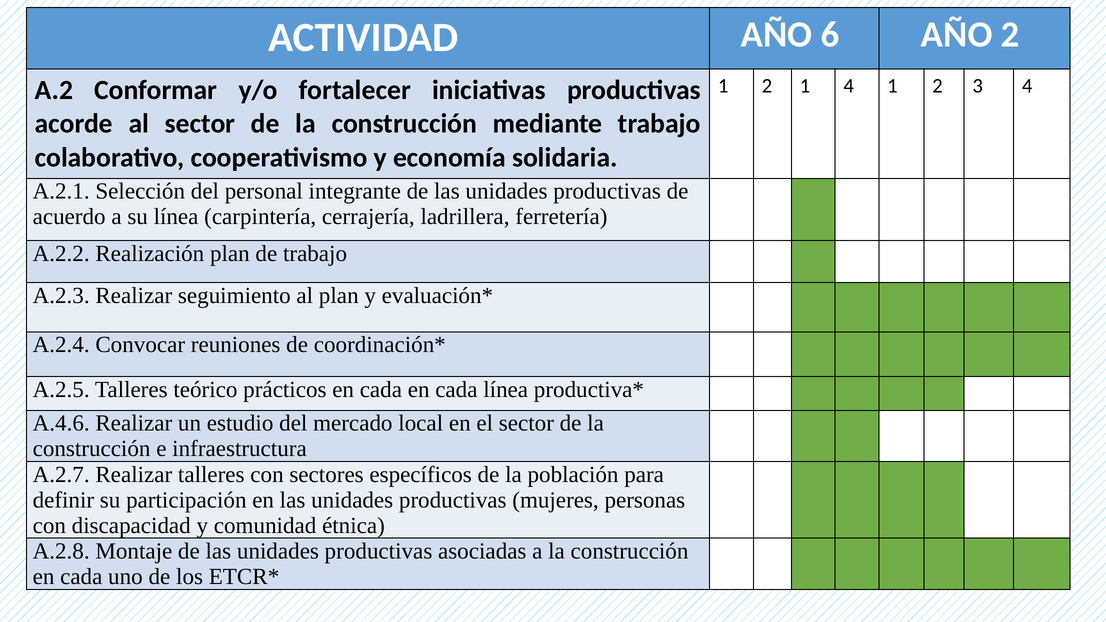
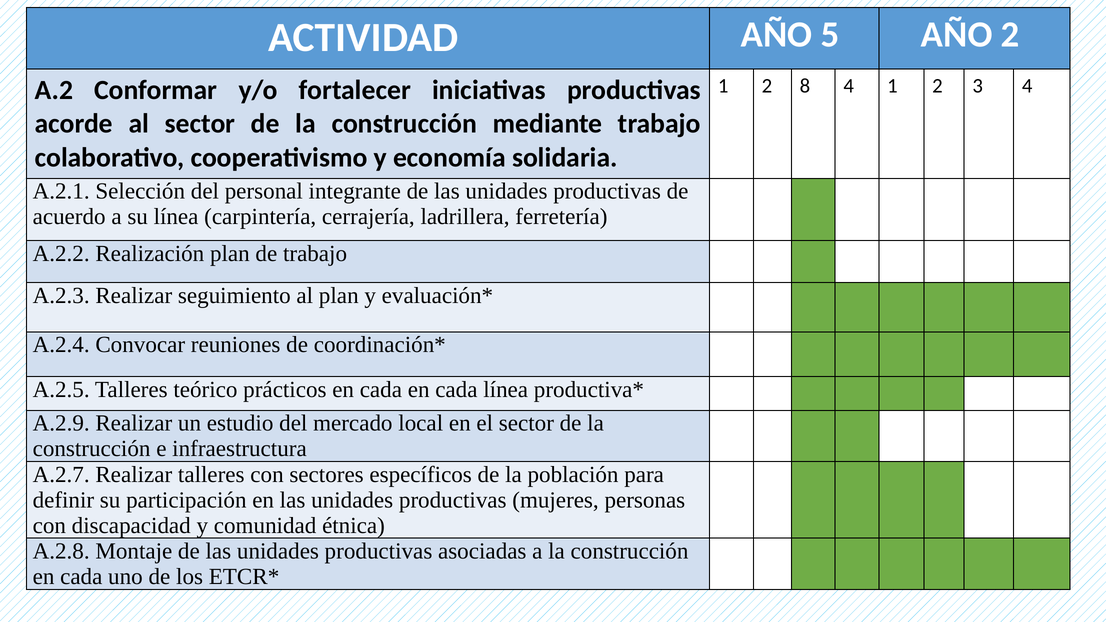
6: 6 -> 5 (830, 34)
2 1: 1 -> 8 (805, 86)
A.4.6: A.4.6 -> A.2.9 (61, 423)
